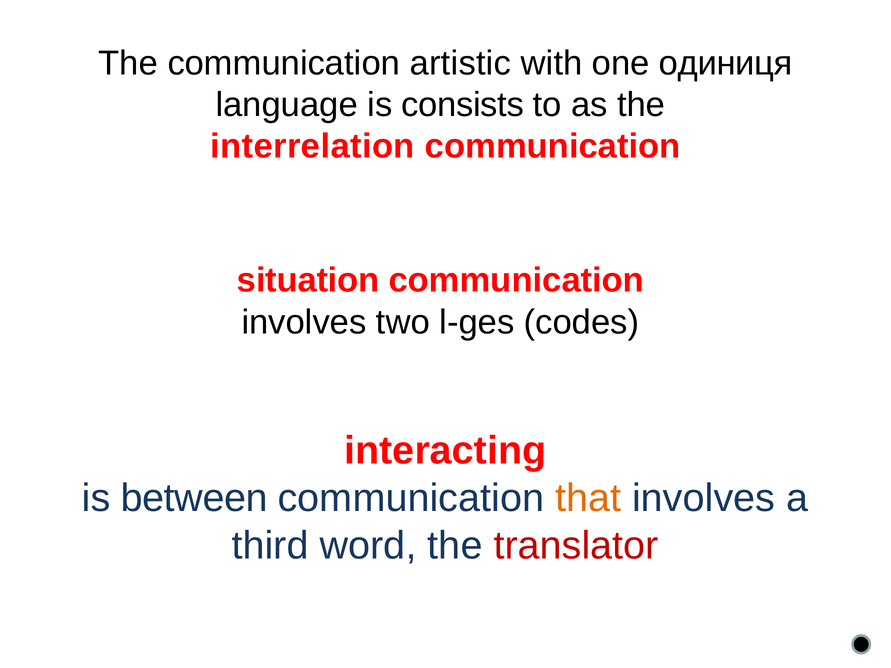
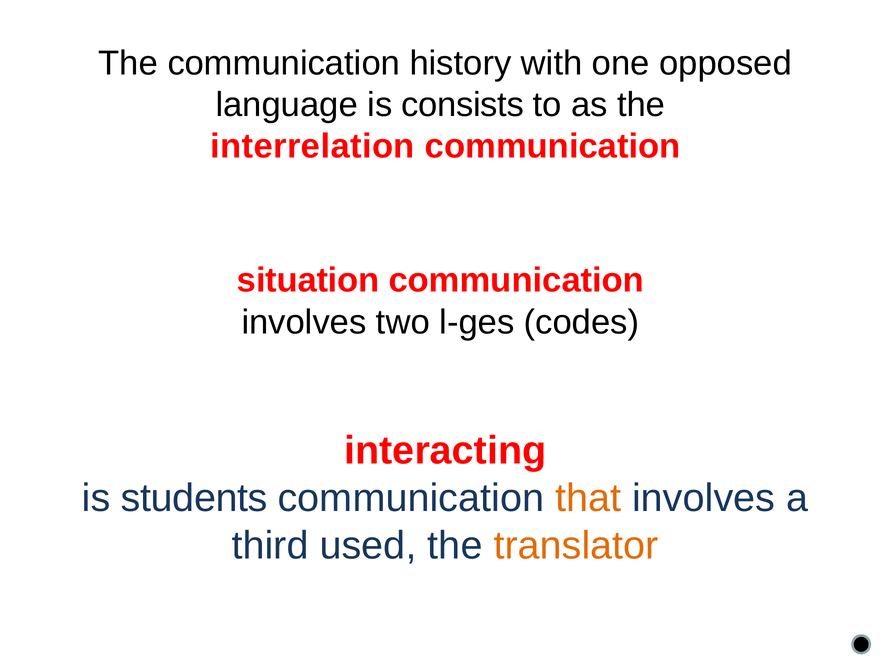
artistic: artistic -> history (460, 63)
одиниця: одиниця -> opposed (726, 63)
between: between -> students (194, 498)
word: word -> used (368, 546)
translator colour: red -> orange (576, 546)
